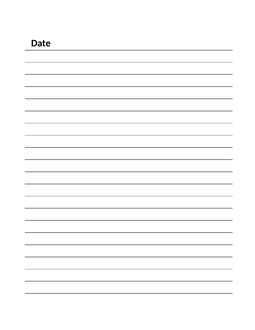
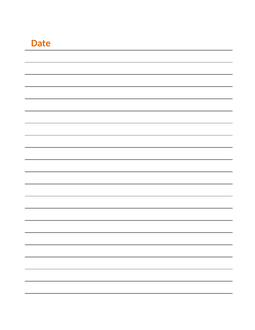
Date colour: black -> orange (41, 43)
